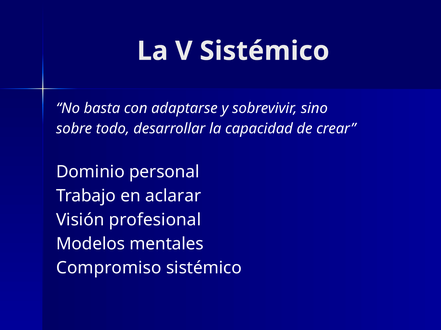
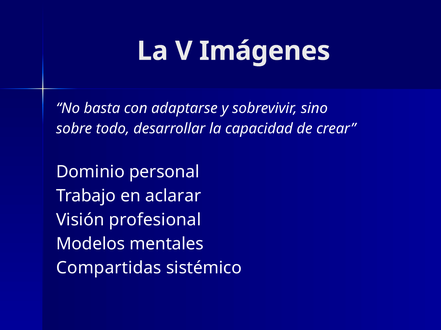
V Sistémico: Sistémico -> Imágenes (265, 51)
Compromiso: Compromiso -> Compartidas (109, 269)
